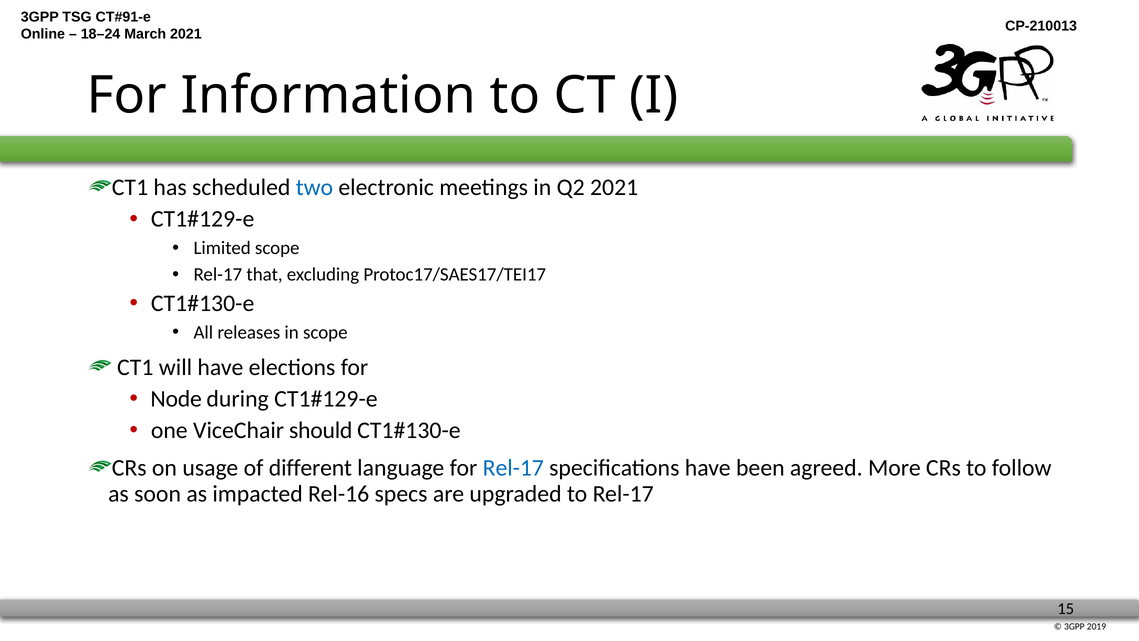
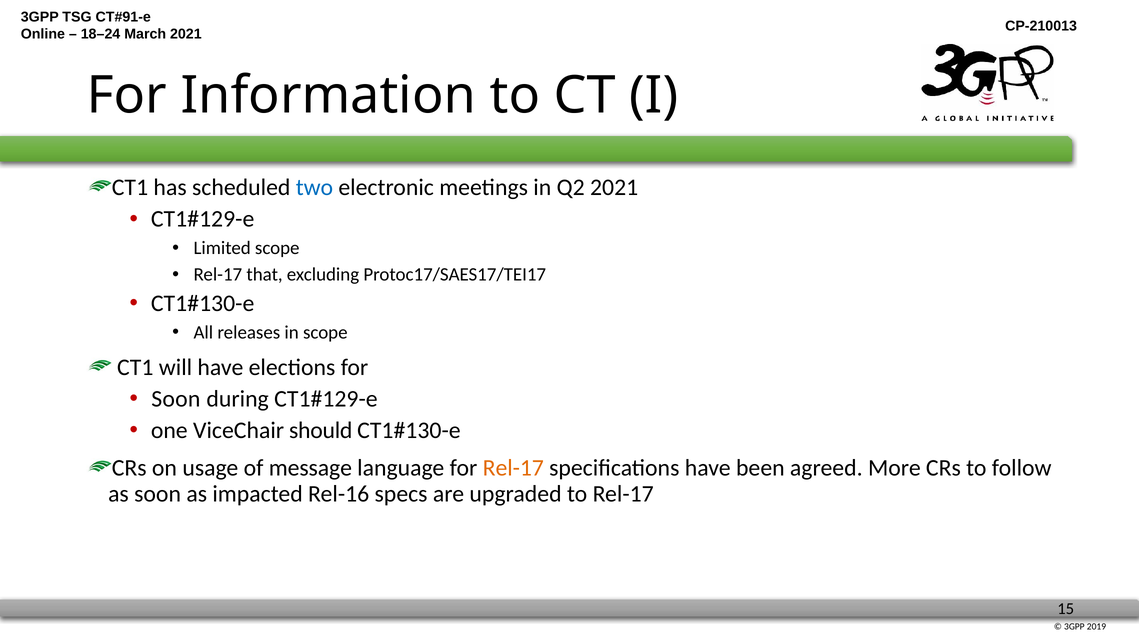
Node: Node -> Soon (176, 399)
different: different -> message (310, 468)
Rel-17 colour: blue -> orange (513, 468)
